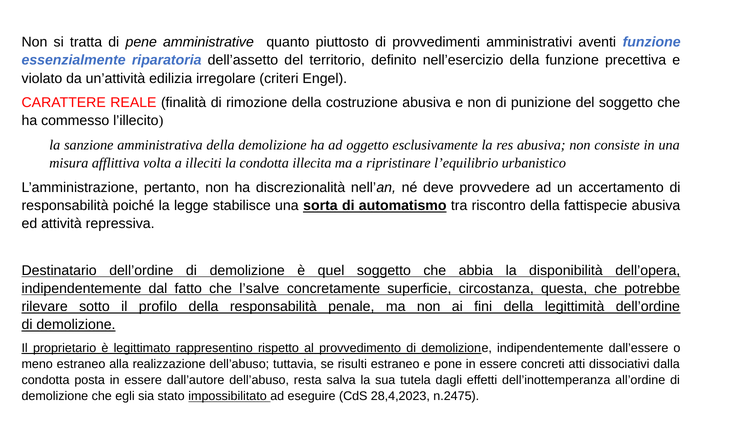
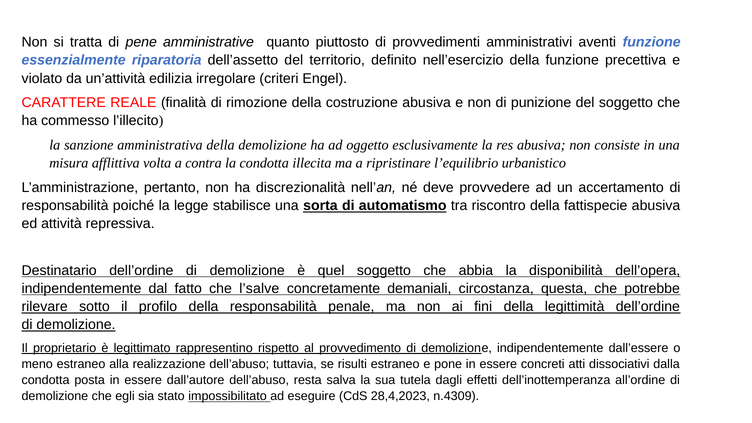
illeciti: illeciti -> contra (204, 163)
superficie: superficie -> demaniali (419, 289)
n.2475: n.2475 -> n.4309 (456, 396)
